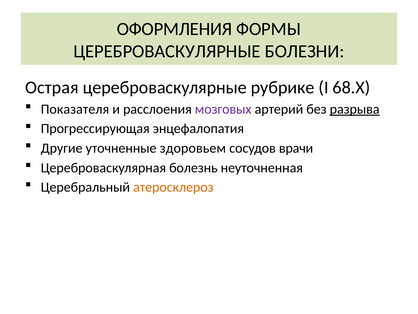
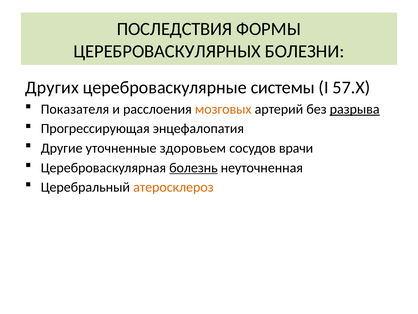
ОФОРМЛЕНИЯ: ОФОРМЛЕНИЯ -> ПОСЛЕДСТВИЯ (174, 29)
ЦЕРЕБРОВАСКУЛЯРНЫЕ: ЦЕРЕБРОВАСКУЛЯРНЫЕ -> ЦЕРЕБРОВАСКУЛЯРНЫХ (167, 51)
Острая: Острая -> Других (52, 87)
рубрике: рубрике -> системы (283, 87)
68.X: 68.X -> 57.X (351, 87)
мозговых colour: purple -> orange (223, 109)
болезнь underline: none -> present (193, 167)
